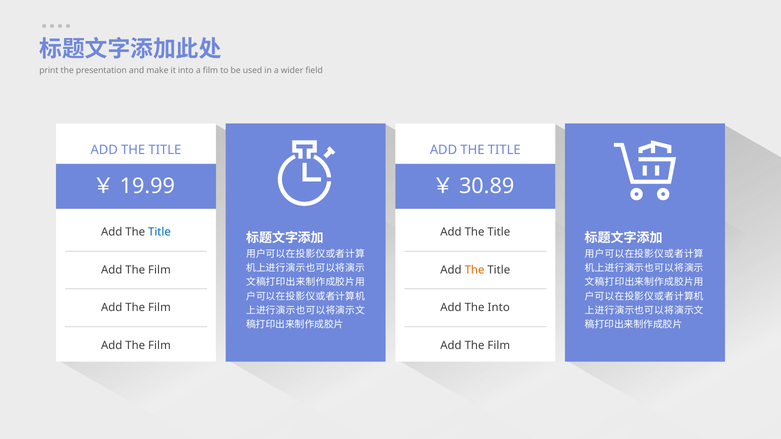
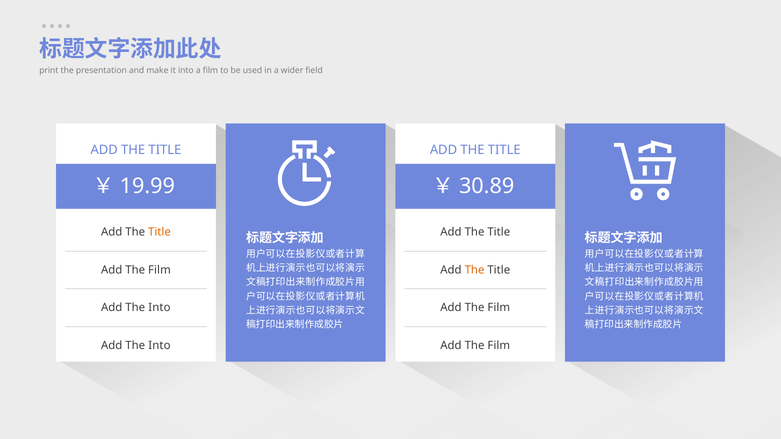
Title colour: blue -> orange (159, 232)
Film: Film -> Into (159, 308)
Into: Into -> Film (499, 308)
Film: Film -> Into (159, 346)
